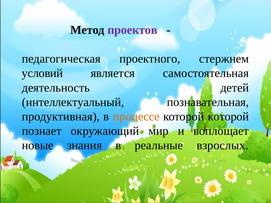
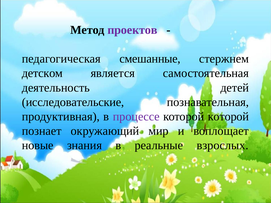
проектного: проектного -> смешанные (150, 59)
условий: условий -> детском (42, 73)
интеллектуальный: интеллектуальный -> исследовательские (73, 102)
процессе colour: orange -> purple (136, 117)
